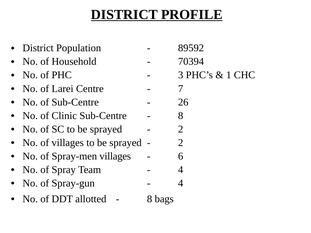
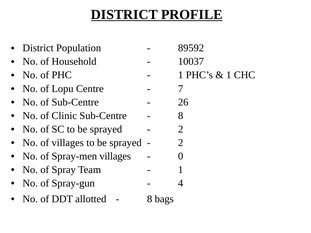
70394: 70394 -> 10037 (191, 62)
3: 3 -> 1 (181, 75)
Larei: Larei -> Lopu (63, 89)
6: 6 -> 0 (181, 156)
4: 4 -> 1 (181, 170)
